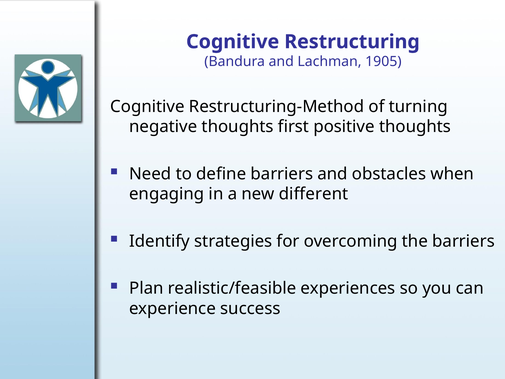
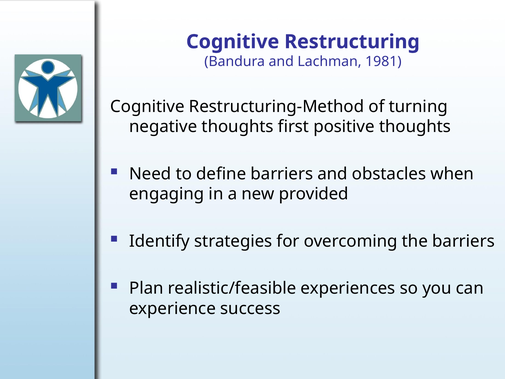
1905: 1905 -> 1981 (383, 62)
different: different -> provided (314, 194)
